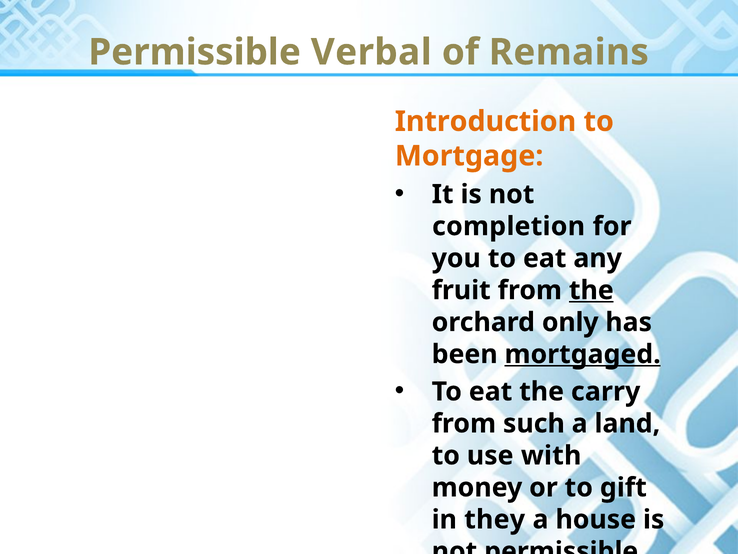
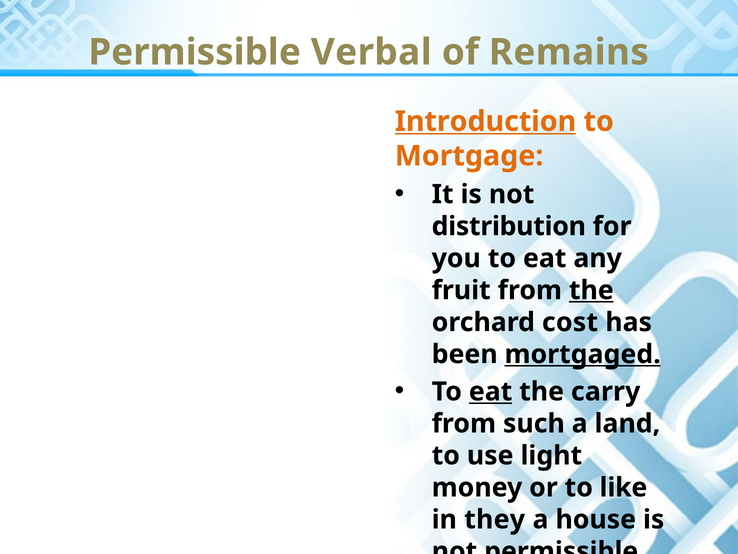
Introduction underline: none -> present (486, 121)
completion: completion -> distribution (509, 226)
only: only -> cost (570, 322)
eat underline: none -> present (491, 391)
with: with -> light (551, 455)
gift: gift -> like (623, 487)
